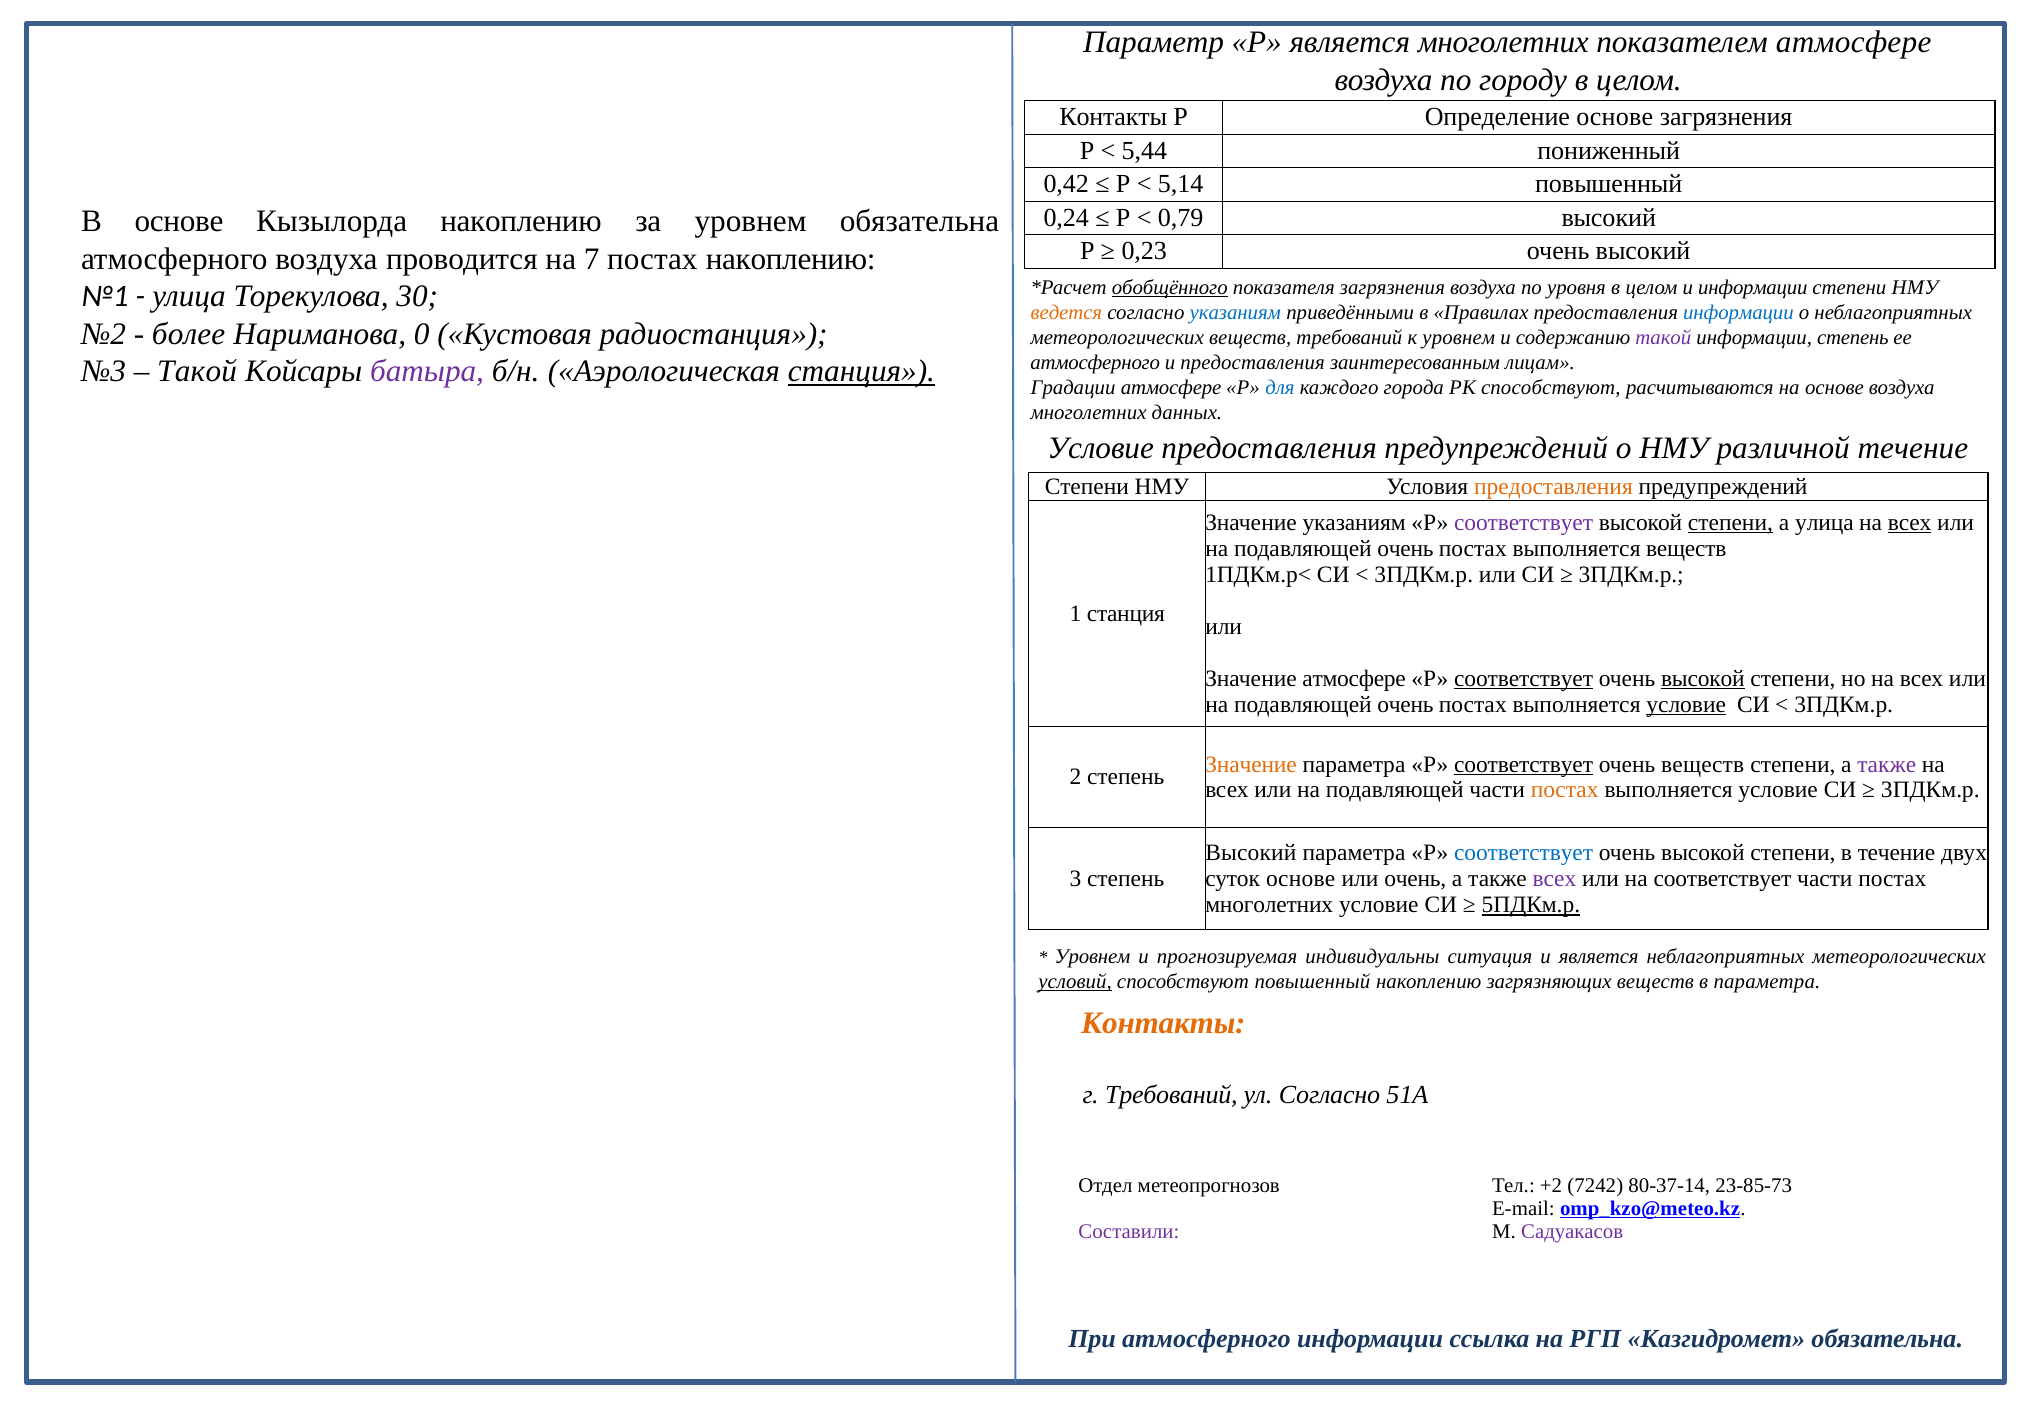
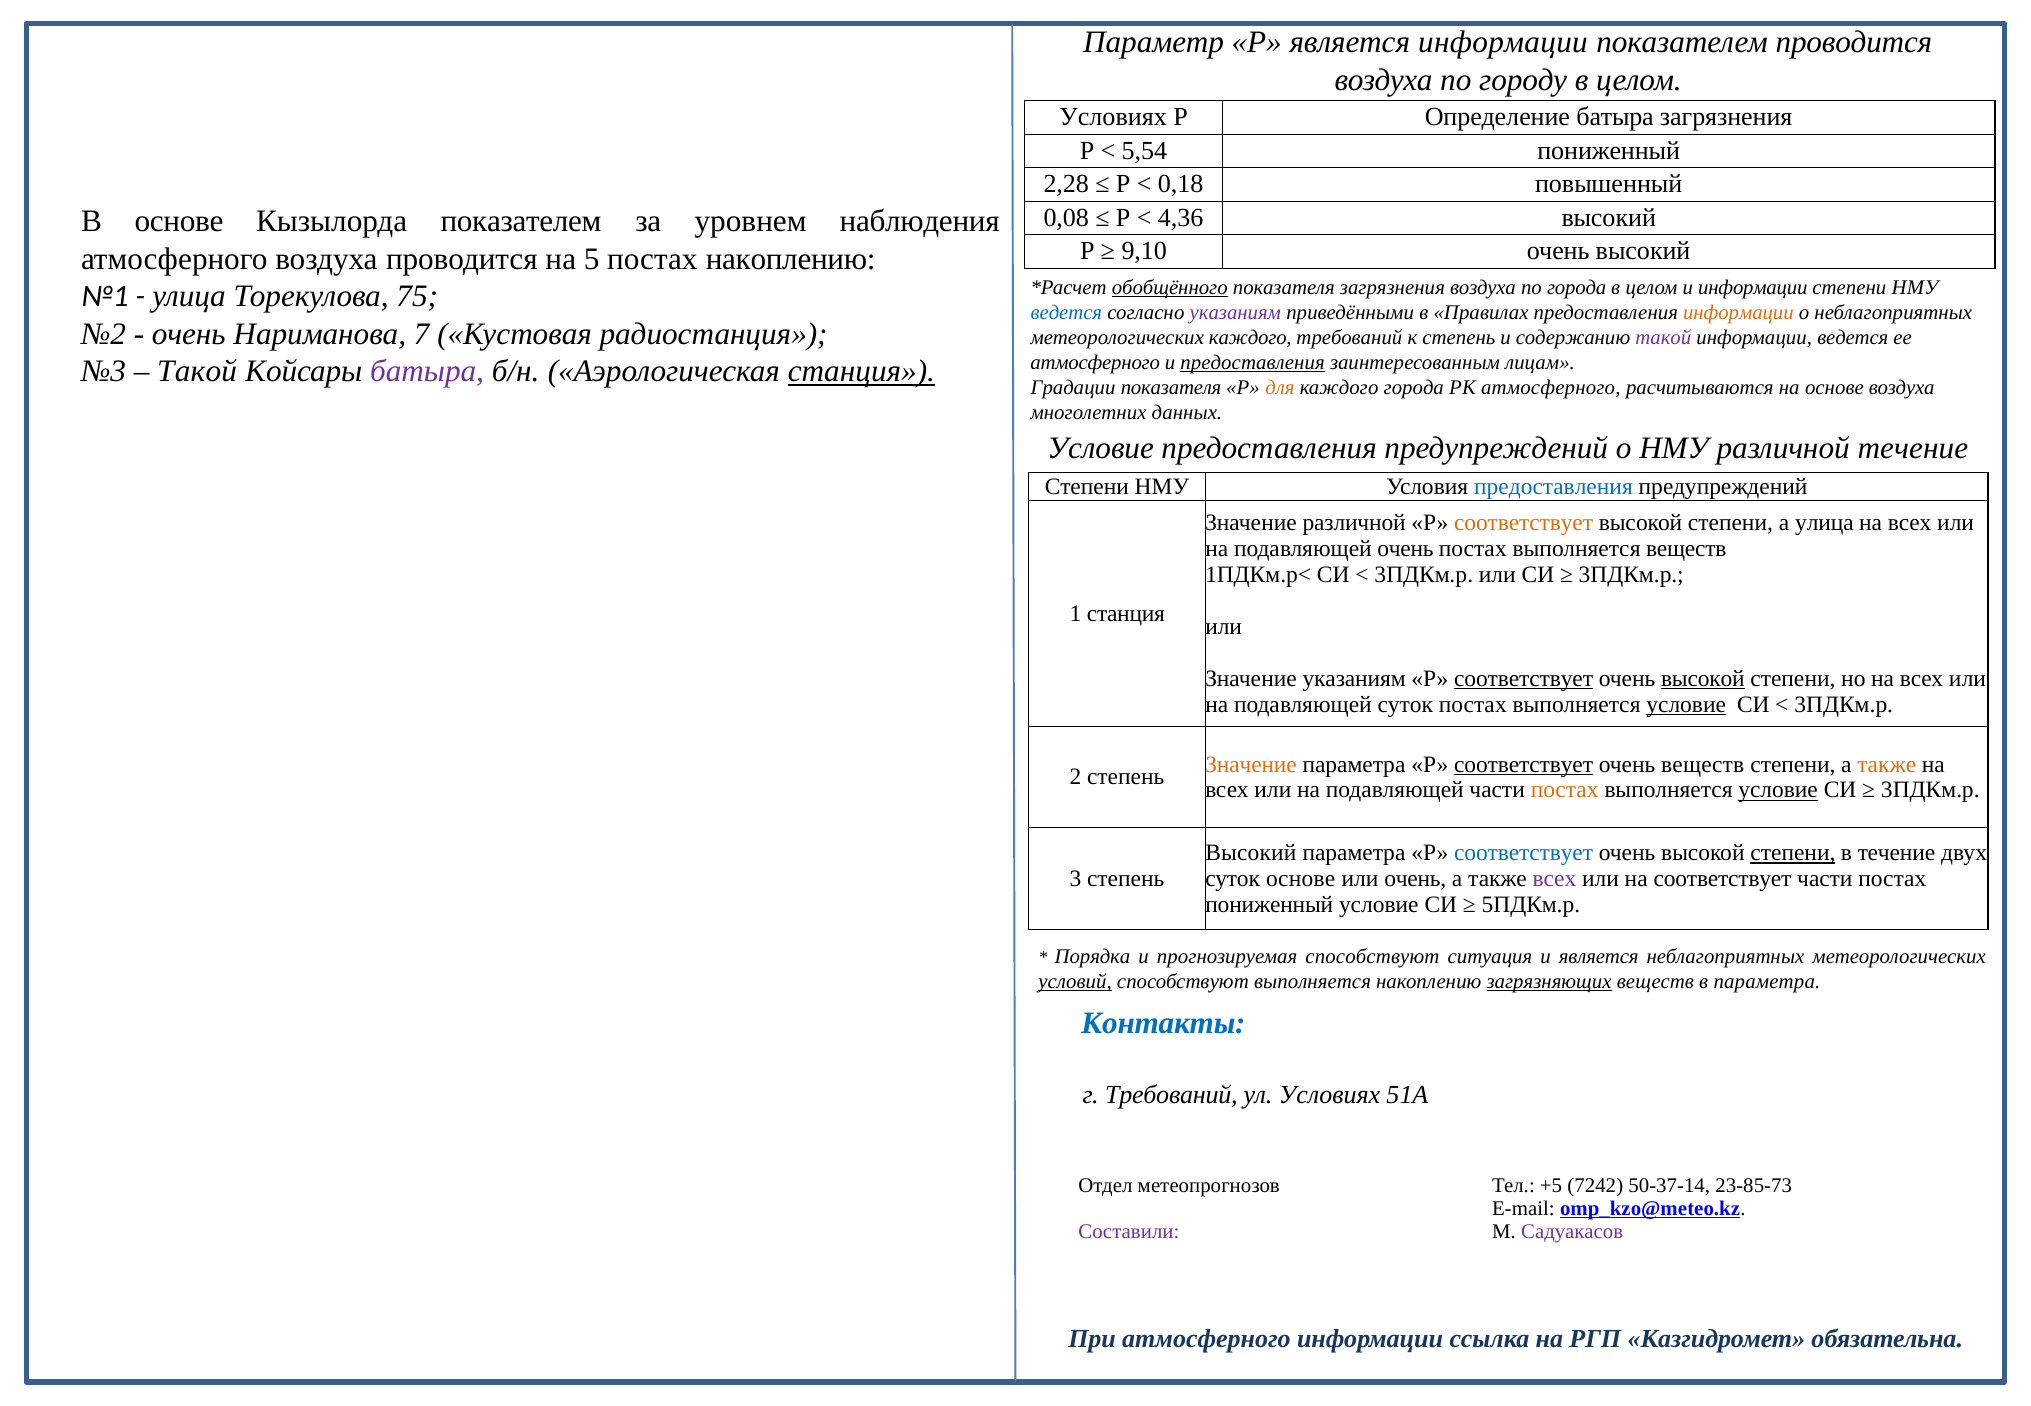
является многолетних: многолетних -> информации (1503, 42)
показателем атмосфере: атмосфере -> проводится (1854, 42)
Контакты: Контакты -> Условиях (1113, 117)
Определение основе: основе -> батыра (1615, 117)
5,44: 5,44 -> 5,54 (1144, 151)
0,42: 0,42 -> 2,28 (1066, 184)
5,14: 5,14 -> 0,18 (1181, 184)
0,24: 0,24 -> 0,08 (1066, 218)
0,79: 0,79 -> 4,36 (1181, 218)
Кызылорда накоплению: накоплению -> показателем (521, 221)
уровнем обязательна: обязательна -> наблюдения (920, 221)
0,23: 0,23 -> 9,10 (1144, 251)
7: 7 -> 5 (592, 259)
по уровня: уровня -> города (1577, 288)
30: 30 -> 75 (417, 296)
ведется colour: orange -> blue (1066, 313)
указаниям colour: blue -> purple (1235, 313)
информации colour: blue -> orange (1738, 313)
более: более -> очень (189, 334)
0: 0 -> 7 (422, 334)
метеорологических веществ: веществ -> каждого (1250, 338)
к уровнем: уровнем -> степень (1459, 338)
информации степень: степень -> ведется (1853, 338)
предоставления underline: none -> present (1253, 363)
Градации атмосфере: атмосфере -> показателя (1171, 388)
для colour: blue -> orange (1280, 388)
РК способствуют: способствуют -> атмосферного (1551, 388)
предоставления colour: orange -> blue (1553, 487)
Значение указаниям: указаниям -> различной (1354, 523)
соответствует colour: purple -> orange (1524, 523)
степени underline: present -> none (1730, 523)
всех underline: present -> none (1910, 523)
Значение атмосфере: атмосфере -> указаниям (1354, 679)
очень: очень -> суток (1405, 705)
также colour: purple -> orange (1887, 764)
условие underline: none -> present (1778, 790)
степени underline: none -> present (1793, 853)
многолетних: многолетних -> пониженный (1269, 905)
5ПДКм.р underline: present -> none (1531, 905)
Уровнем: Уровнем -> Порядка (1092, 956)
прогнозируемая индивидуальны: индивидуальны -> способствуют (1372, 956)
способствуют повышенный: повышенный -> выполняется (1313, 981)
загрязняющих underline: none -> present (1549, 981)
Контакты colour: orange -> blue (1163, 1024)
ул Согласно: Согласно -> Условиях (1330, 1095)
+2: +2 -> +5 (1551, 1186)
80-37-14: 80-37-14 -> 50-37-14 (1669, 1186)
